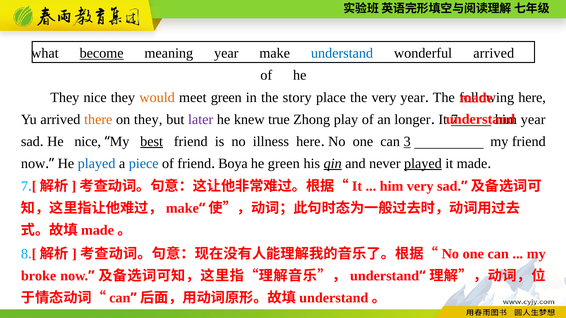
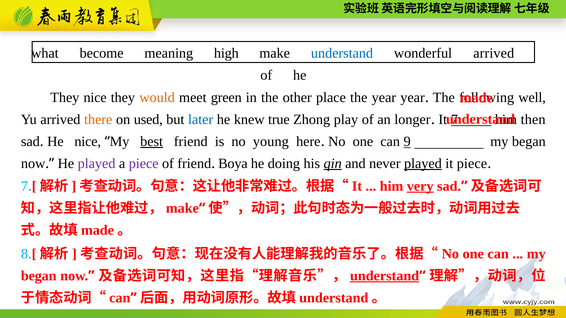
become underline: present -> none (102, 53)
meaning year: year -> high (226, 53)
story: story -> other (297, 97)
the very: very -> year (384, 97)
here: here -> well (532, 97)
on they: they -> used (148, 120)
later colour: purple -> blue (201, 120)
year: year -> then (533, 120)
illness: illness -> young (271, 142)
3: 3 -> 9 (407, 142)
friend: friend -> began (529, 142)
played colour: blue -> purple (97, 164)
piece colour: blue -> purple (144, 164)
he green: green -> doing (284, 164)
it made: made -> piece (472, 164)
very underline: none -> present (420, 186)
broke: broke -> began (39, 276)
understand underline: none -> present (385, 276)
